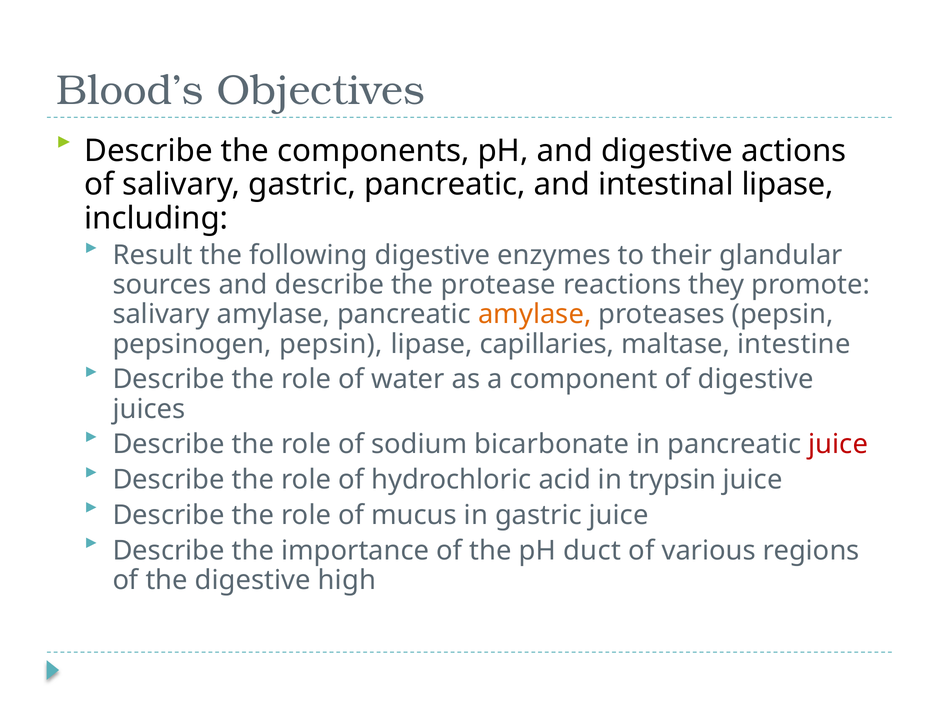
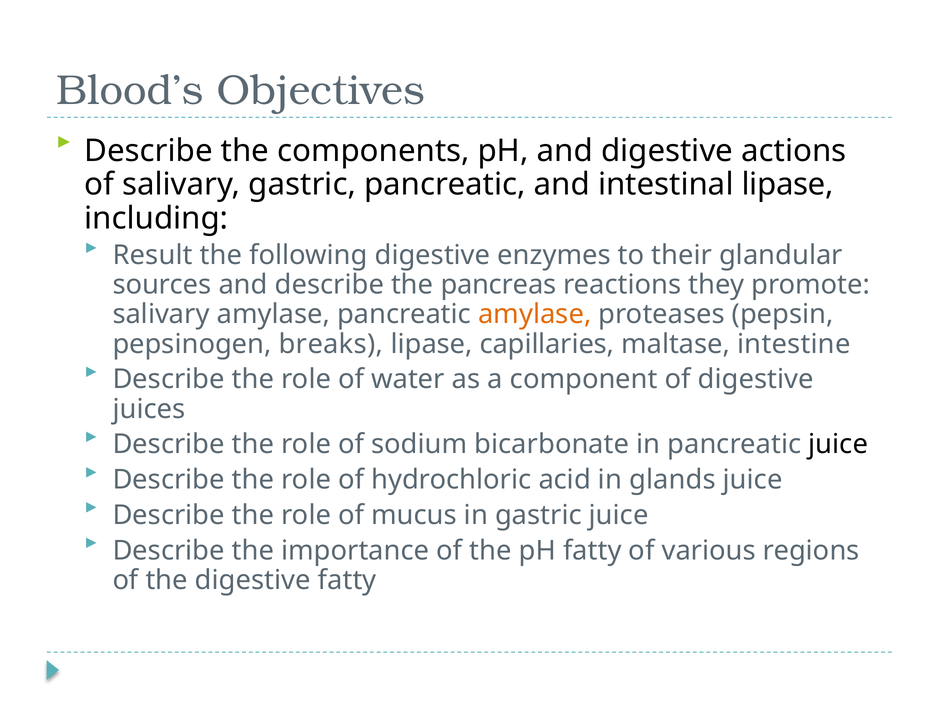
protease: protease -> pancreas (498, 285)
pepsinogen pepsin: pepsin -> breaks (331, 344)
juice colour: red -> black (838, 445)
trypsin: trypsin -> glands (672, 480)
pH duct: duct -> fatty (592, 551)
digestive high: high -> fatty (347, 580)
